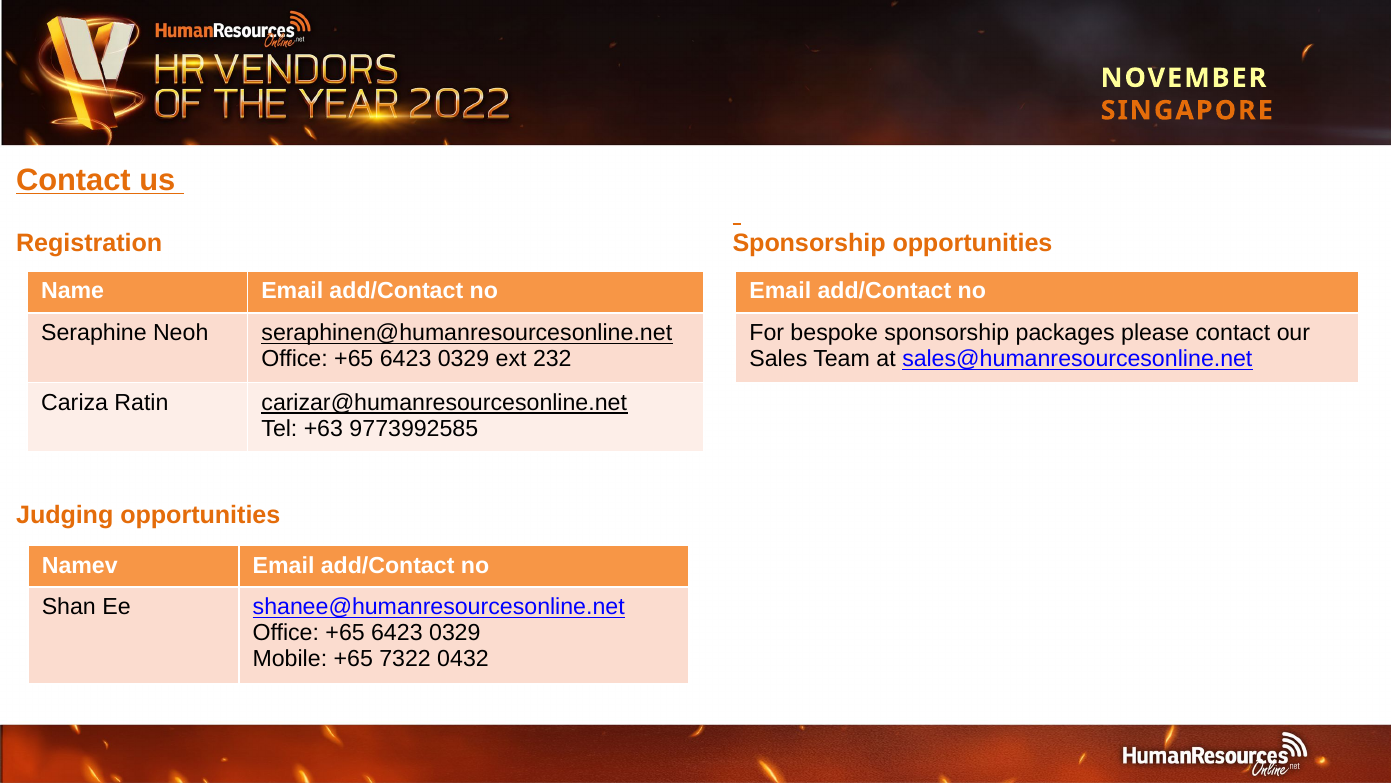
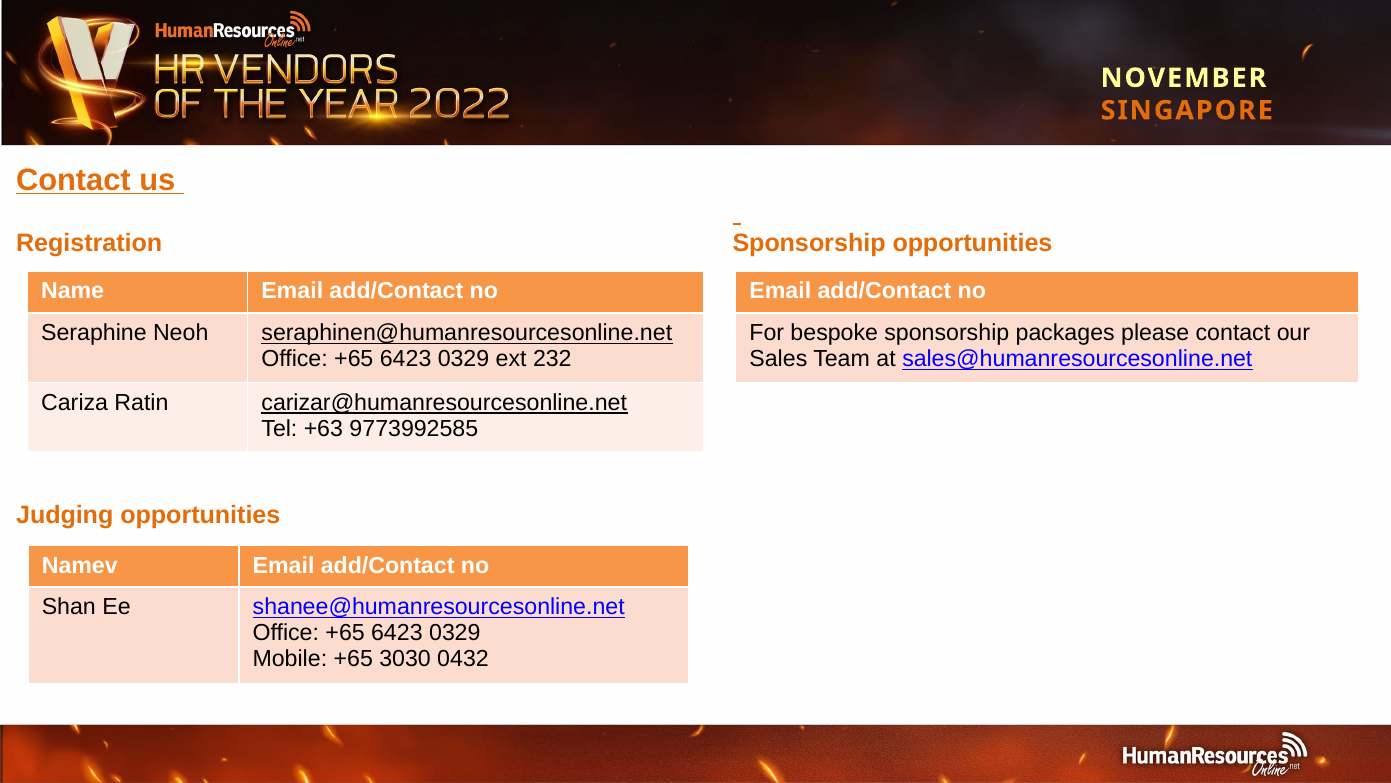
7322: 7322 -> 3030 (405, 659)
